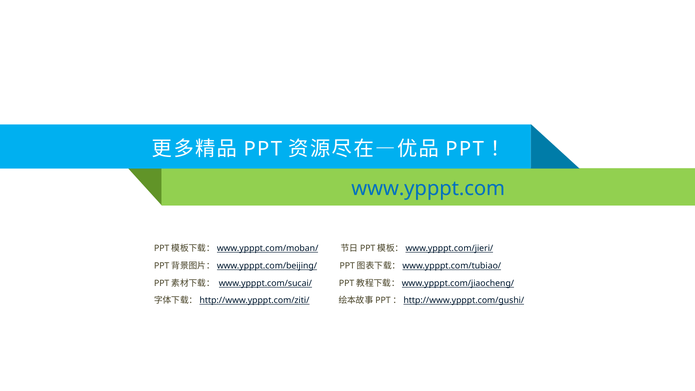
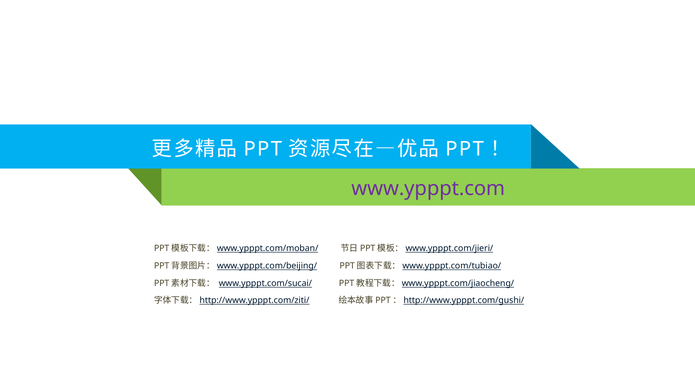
www.ypppt.com colour: blue -> purple (428, 188)
